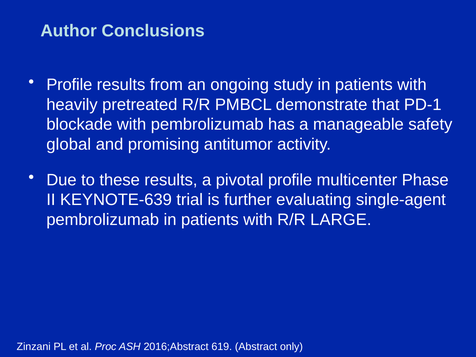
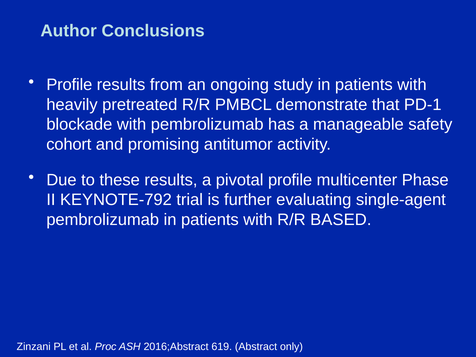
global: global -> cohort (69, 144)
KEYNOTE-639: KEYNOTE-639 -> KEYNOTE-792 (116, 200)
LARGE: LARGE -> BASED (341, 220)
